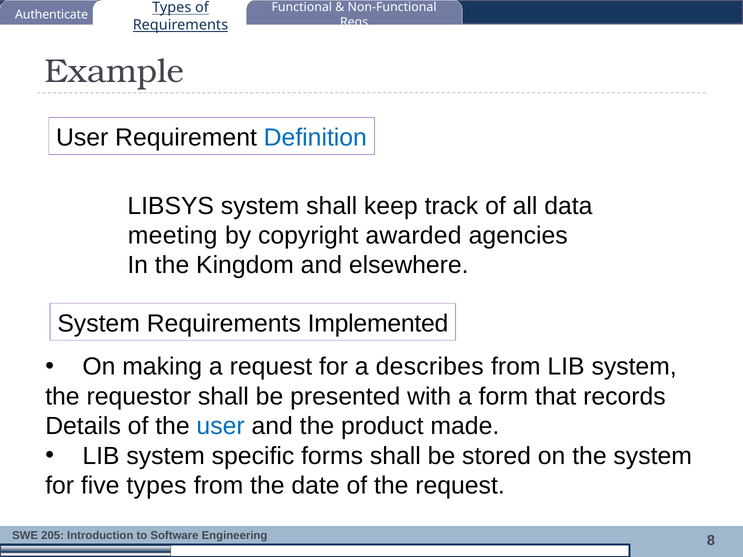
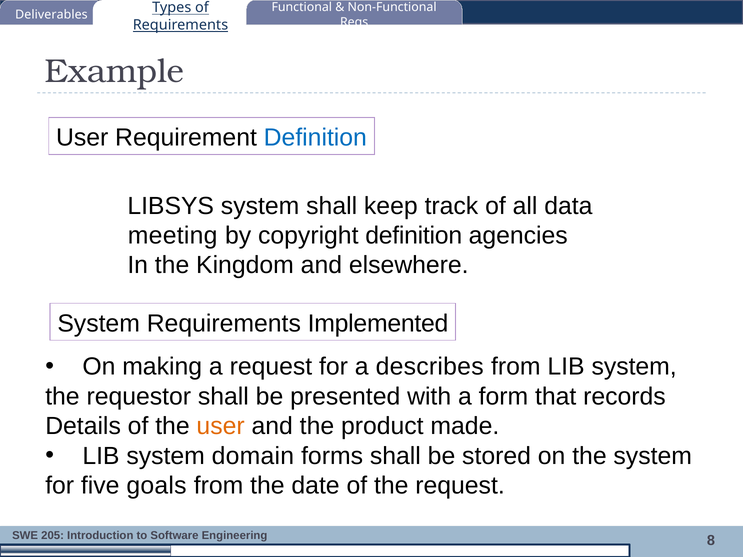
Authenticate: Authenticate -> Deliverables (51, 15)
copyright awarded: awarded -> definition (414, 236)
user colour: blue -> orange (221, 426)
specific: specific -> domain (253, 456)
five types: types -> goals (157, 486)
